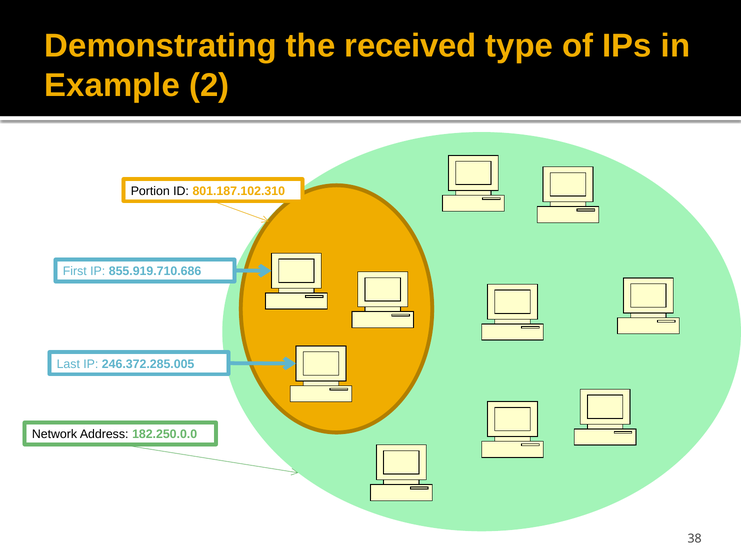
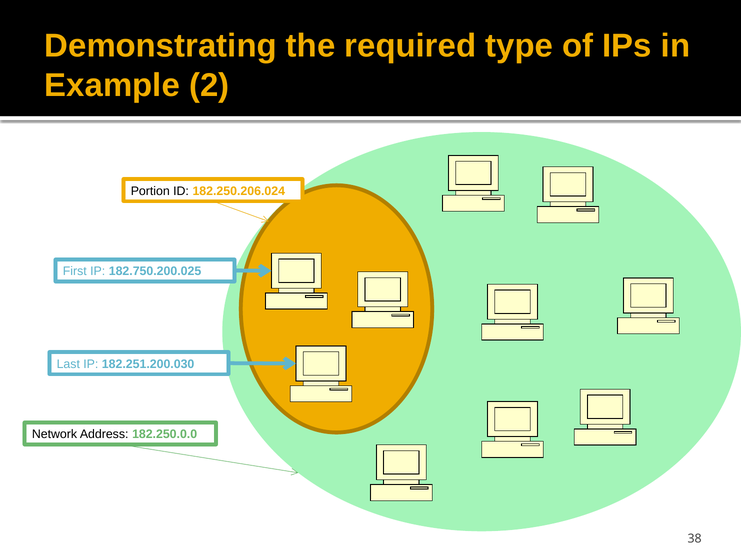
received: received -> required (410, 46)
801.187.102.310: 801.187.102.310 -> 182.250.206.024 (239, 191)
855.919.710.686: 855.919.710.686 -> 182.750.200.025 (155, 271)
246.372.285.005: 246.372.285.005 -> 182.251.200.030 (148, 364)
